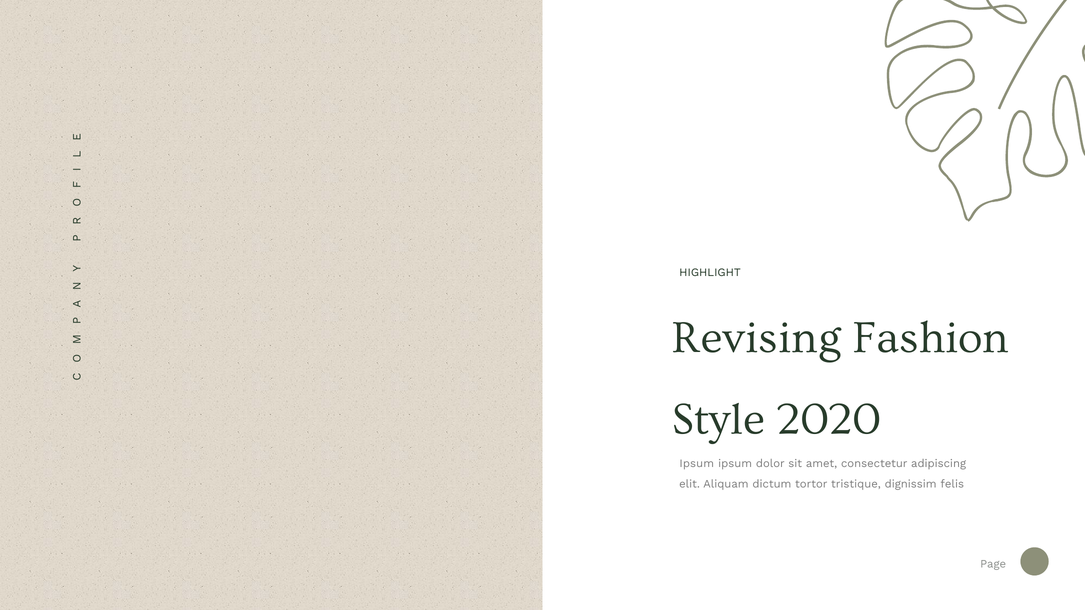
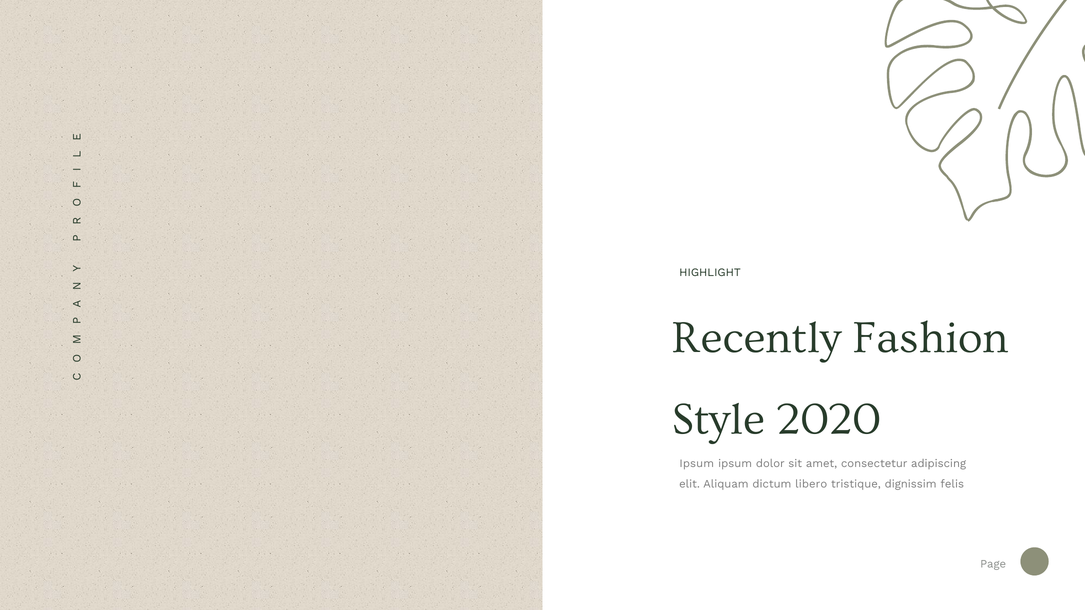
Revising: Revising -> Recently (757, 337)
tortor: tortor -> libero (811, 484)
